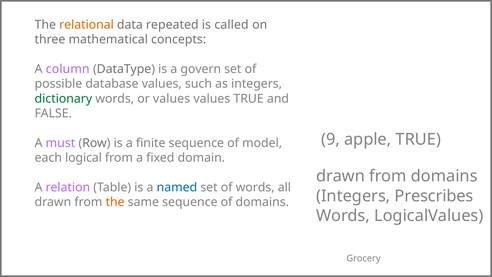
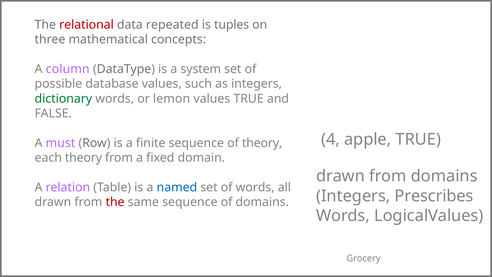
relational colour: orange -> red (86, 25)
called: called -> tuples (232, 25)
govern: govern -> system (201, 69)
or values: values -> lemon (172, 99)
9: 9 -> 4 (330, 139)
of model: model -> theory (262, 143)
each logical: logical -> theory (84, 158)
the colour: orange -> red (115, 202)
